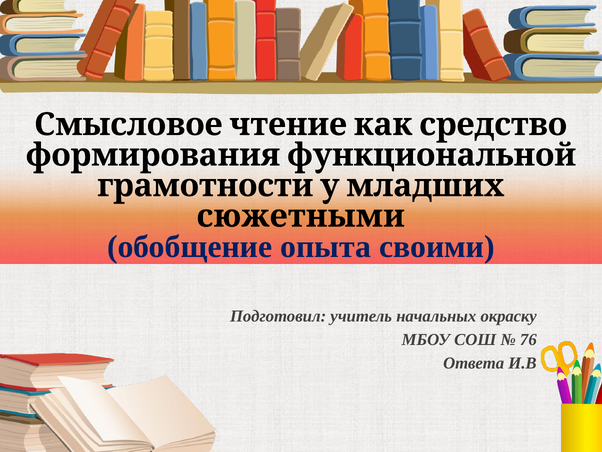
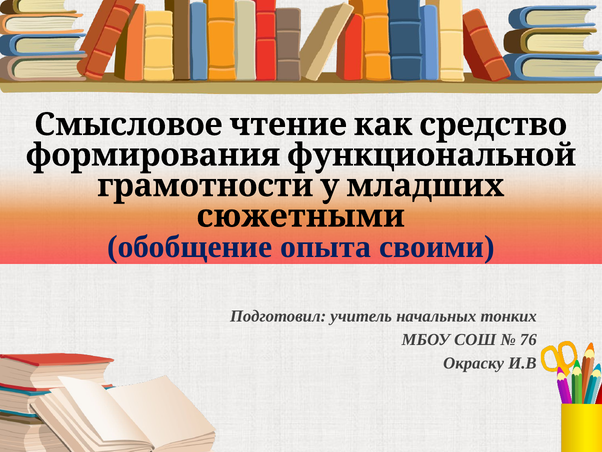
окраску: окраску -> тонких (509, 316)
Ответа: Ответа -> Окраску (474, 363)
